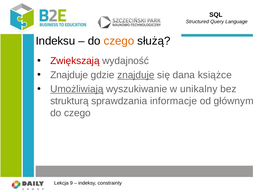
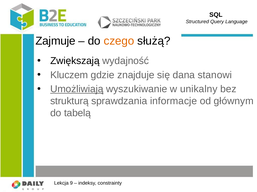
Indeksu: Indeksu -> Zajmuje (55, 41)
Zwiększają colour: red -> black (75, 61)
Znajduje: Znajduje -> Kluczem (69, 75)
znajduje underline: present -> none (136, 75)
książce: książce -> stanowi (215, 75)
czego: czego -> tabelą (77, 113)
